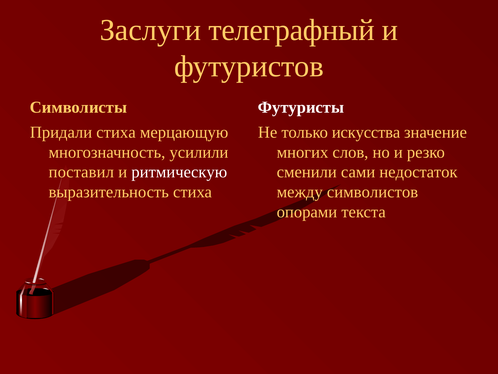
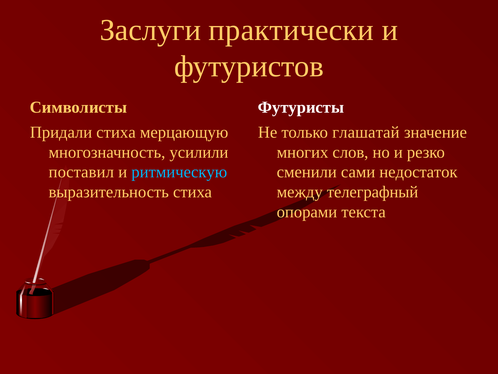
телеграфный: телеграфный -> практически (291, 30)
искусства: искусства -> глашатай (366, 132)
ритмическую colour: white -> light blue (179, 172)
символистов: символистов -> телеграфный (373, 192)
